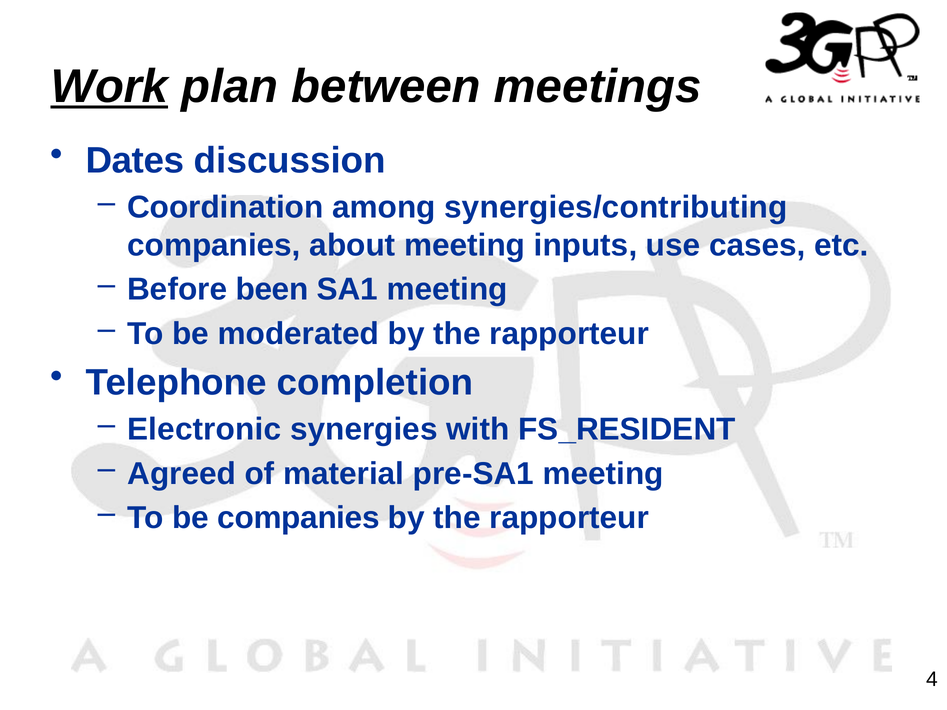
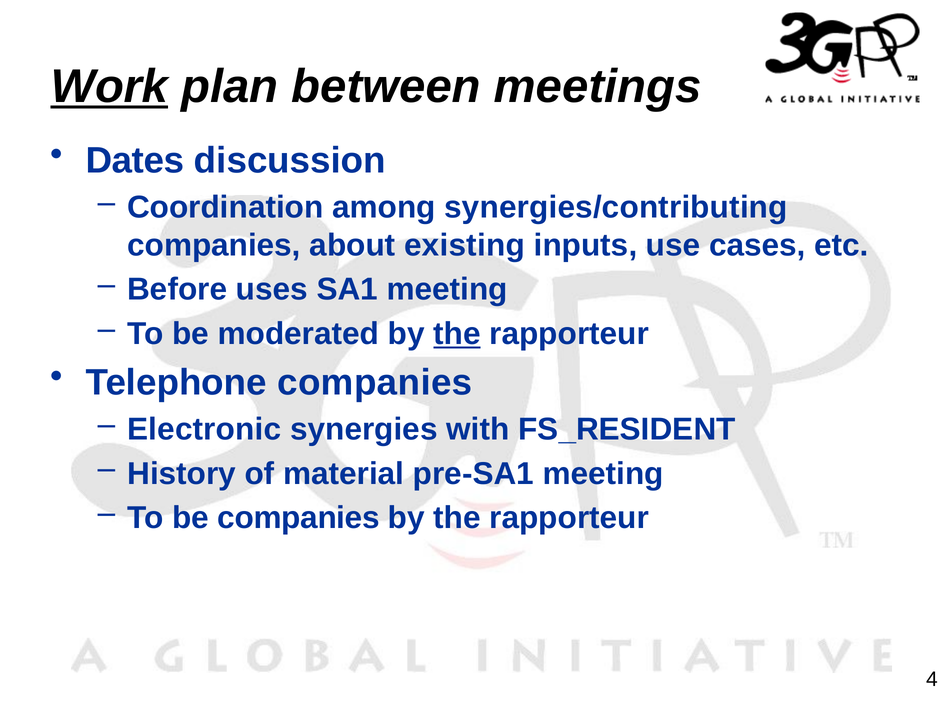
about meeting: meeting -> existing (464, 245)
been: been -> uses (272, 290)
the underline: none -> present (457, 334)
Telephone completion: completion -> companies (375, 383)
Agreed: Agreed -> History (182, 474)
